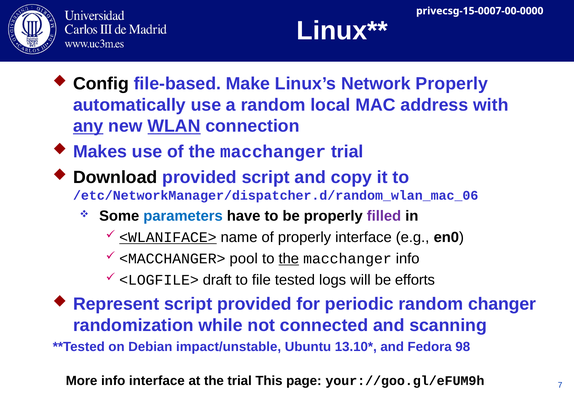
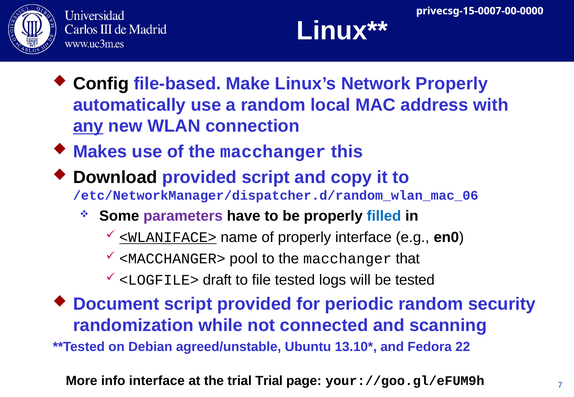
WLAN underline: present -> none (174, 126)
macchanger trial: trial -> this (347, 152)
parameters colour: blue -> purple (183, 216)
filled colour: purple -> blue (384, 216)
the underline: present -> none (289, 259)
macchanger info: info -> that (408, 259)
be efforts: efforts -> tested (415, 280)
Represent: Represent -> Document (116, 304)
changer: changer -> security (502, 304)
impact/unstable: impact/unstable -> agreed/unstable (229, 347)
98: 98 -> 22 (463, 347)
trial This: This -> Trial (269, 381)
